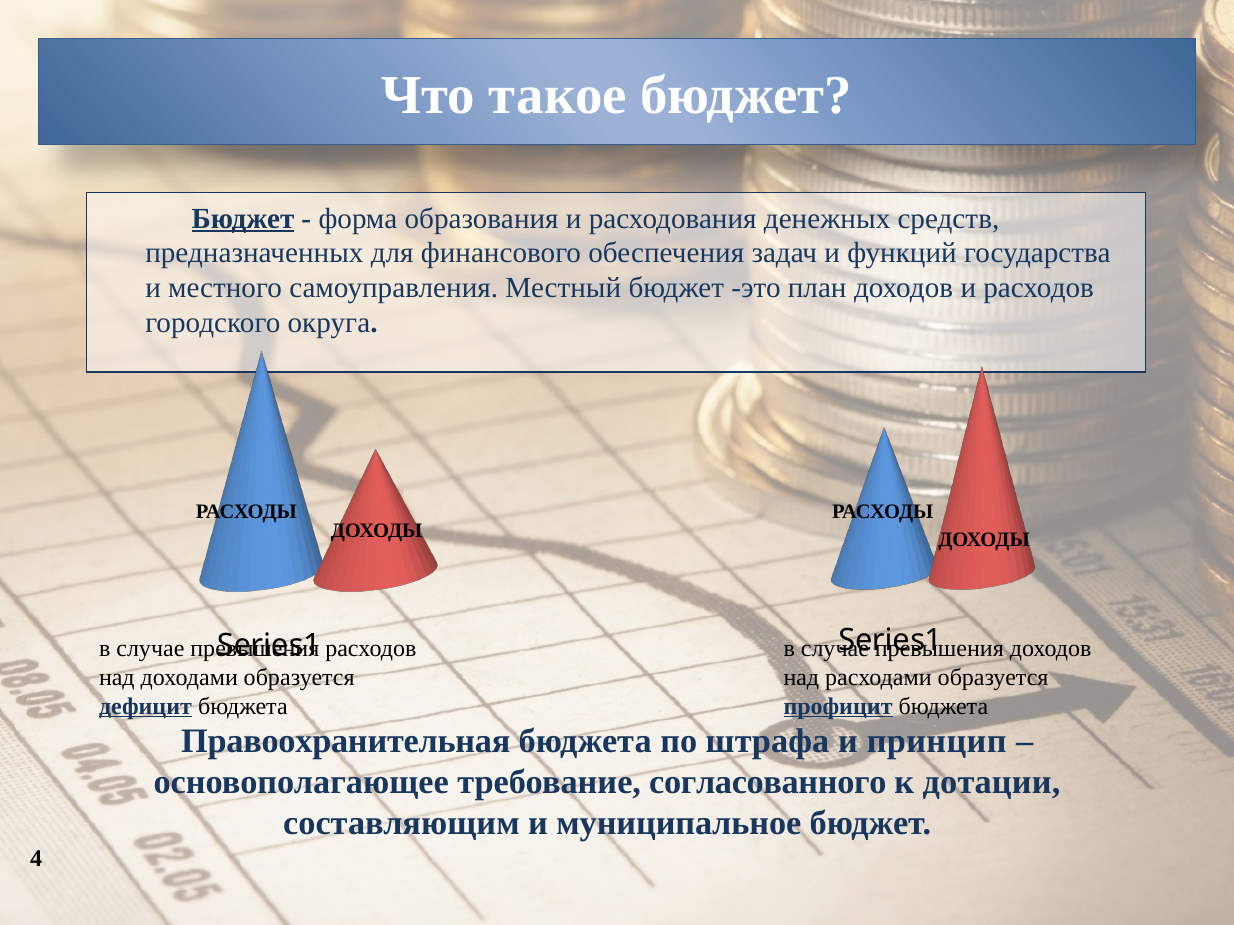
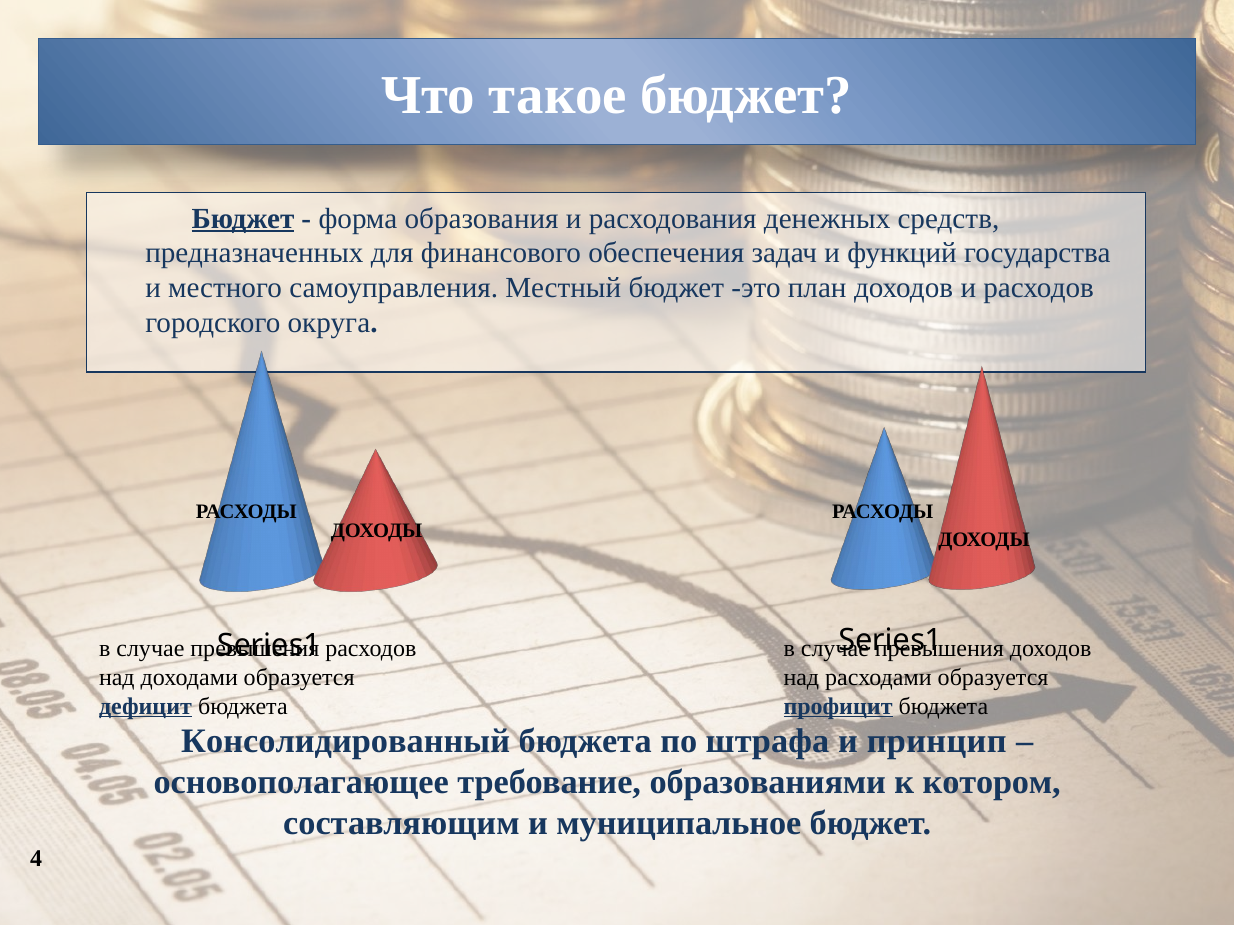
Правоохранительная: Правоохранительная -> Консолидированный (346, 741)
согласованного: согласованного -> образованиями (768, 782)
дотации: дотации -> котором (992, 782)
